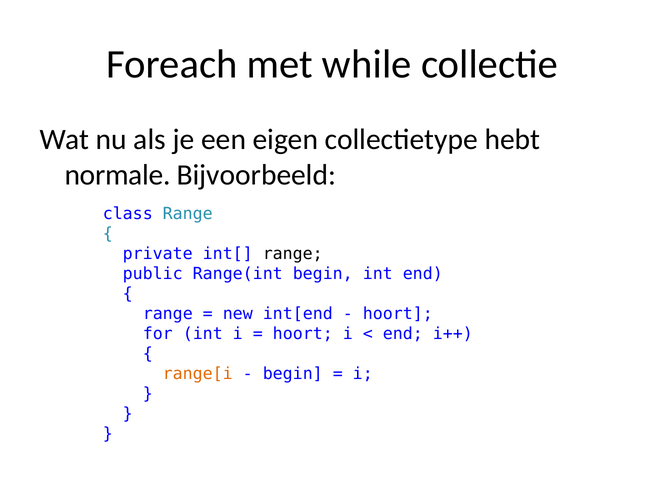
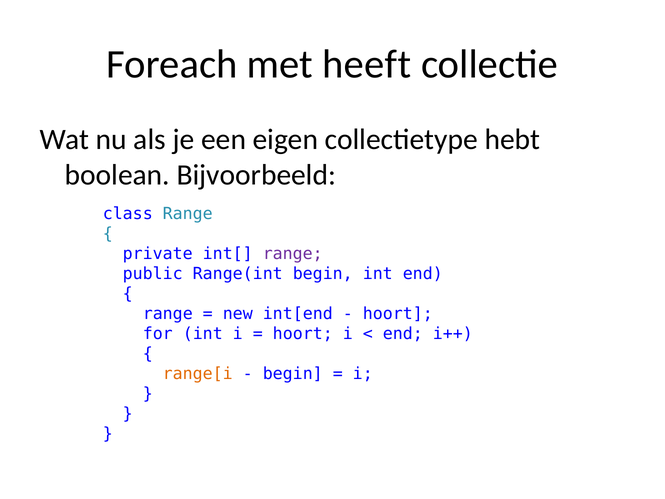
while: while -> heeft (367, 64)
normale: normale -> boolean (117, 175)
range colour: black -> purple (293, 254)
